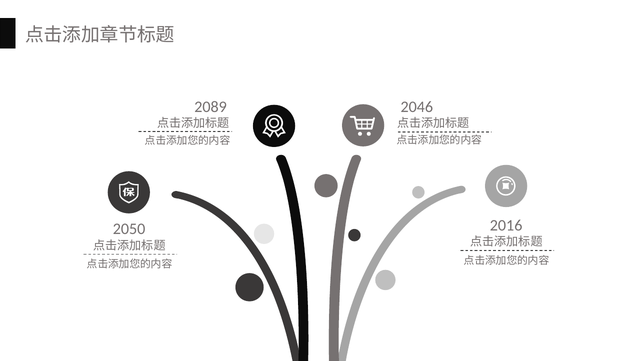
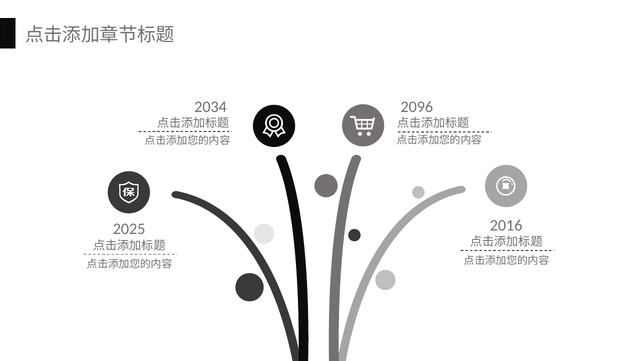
2089: 2089 -> 2034 (211, 107)
2046: 2046 -> 2096 (417, 107)
2050: 2050 -> 2025 (129, 229)
